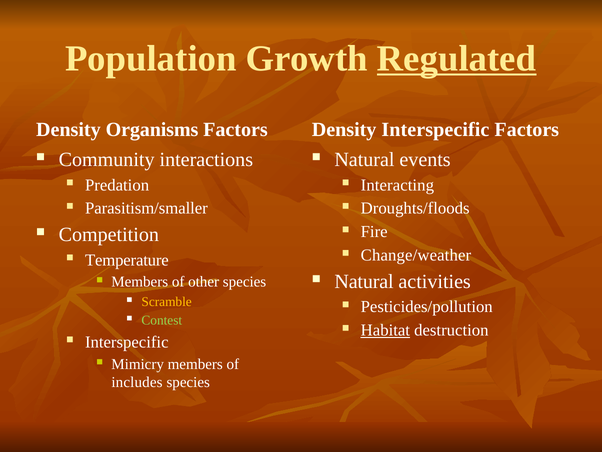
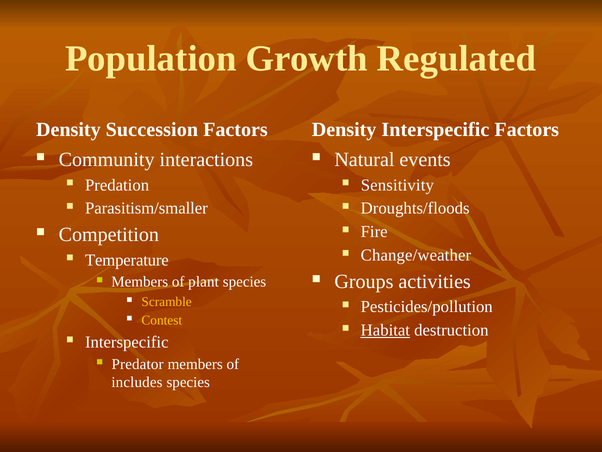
Regulated underline: present -> none (457, 58)
Organisms: Organisms -> Succession (152, 130)
Interacting: Interacting -> Sensitivity (397, 185)
Natural: Natural -> Groups (364, 281)
other: other -> plant (204, 282)
Contest colour: light green -> yellow (162, 320)
Mimicry: Mimicry -> Predator (138, 364)
